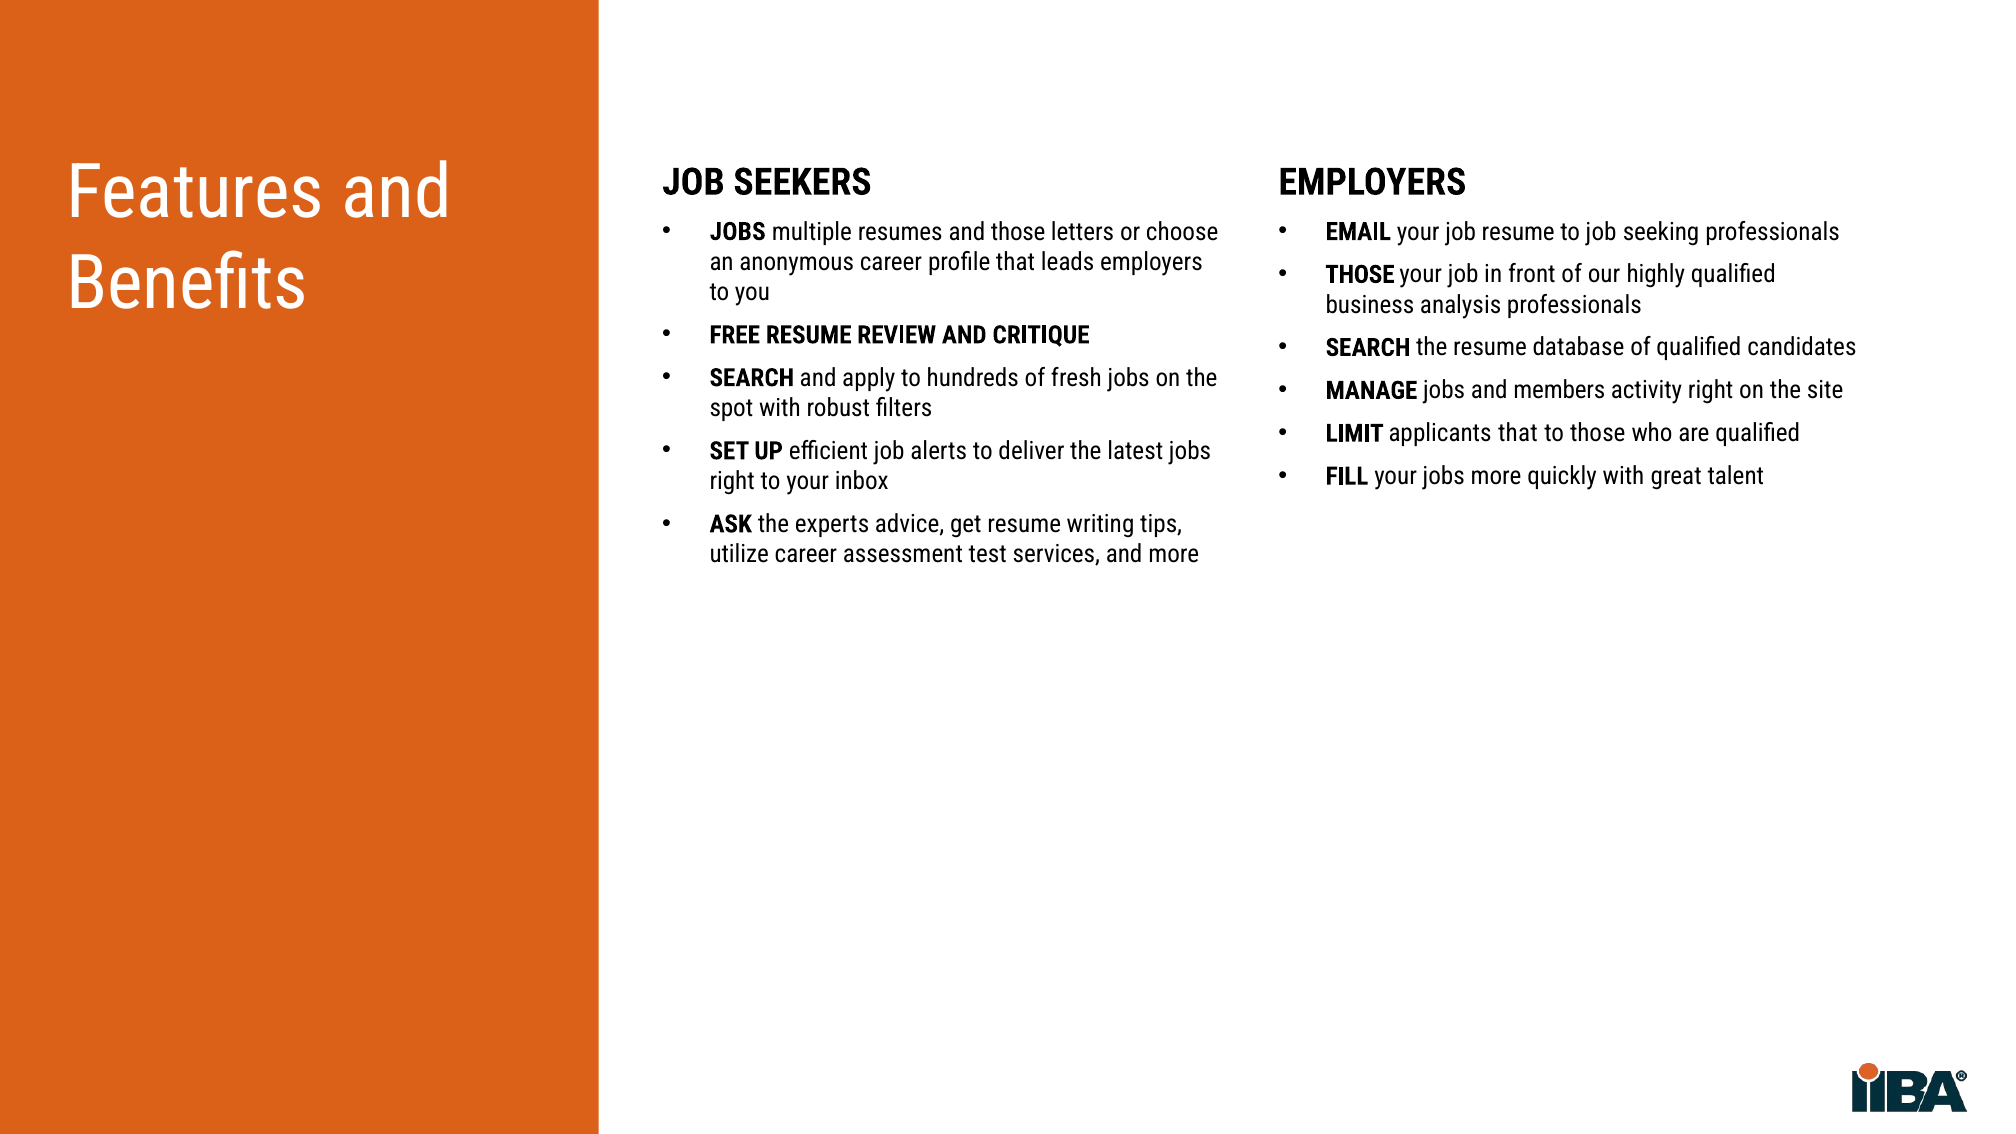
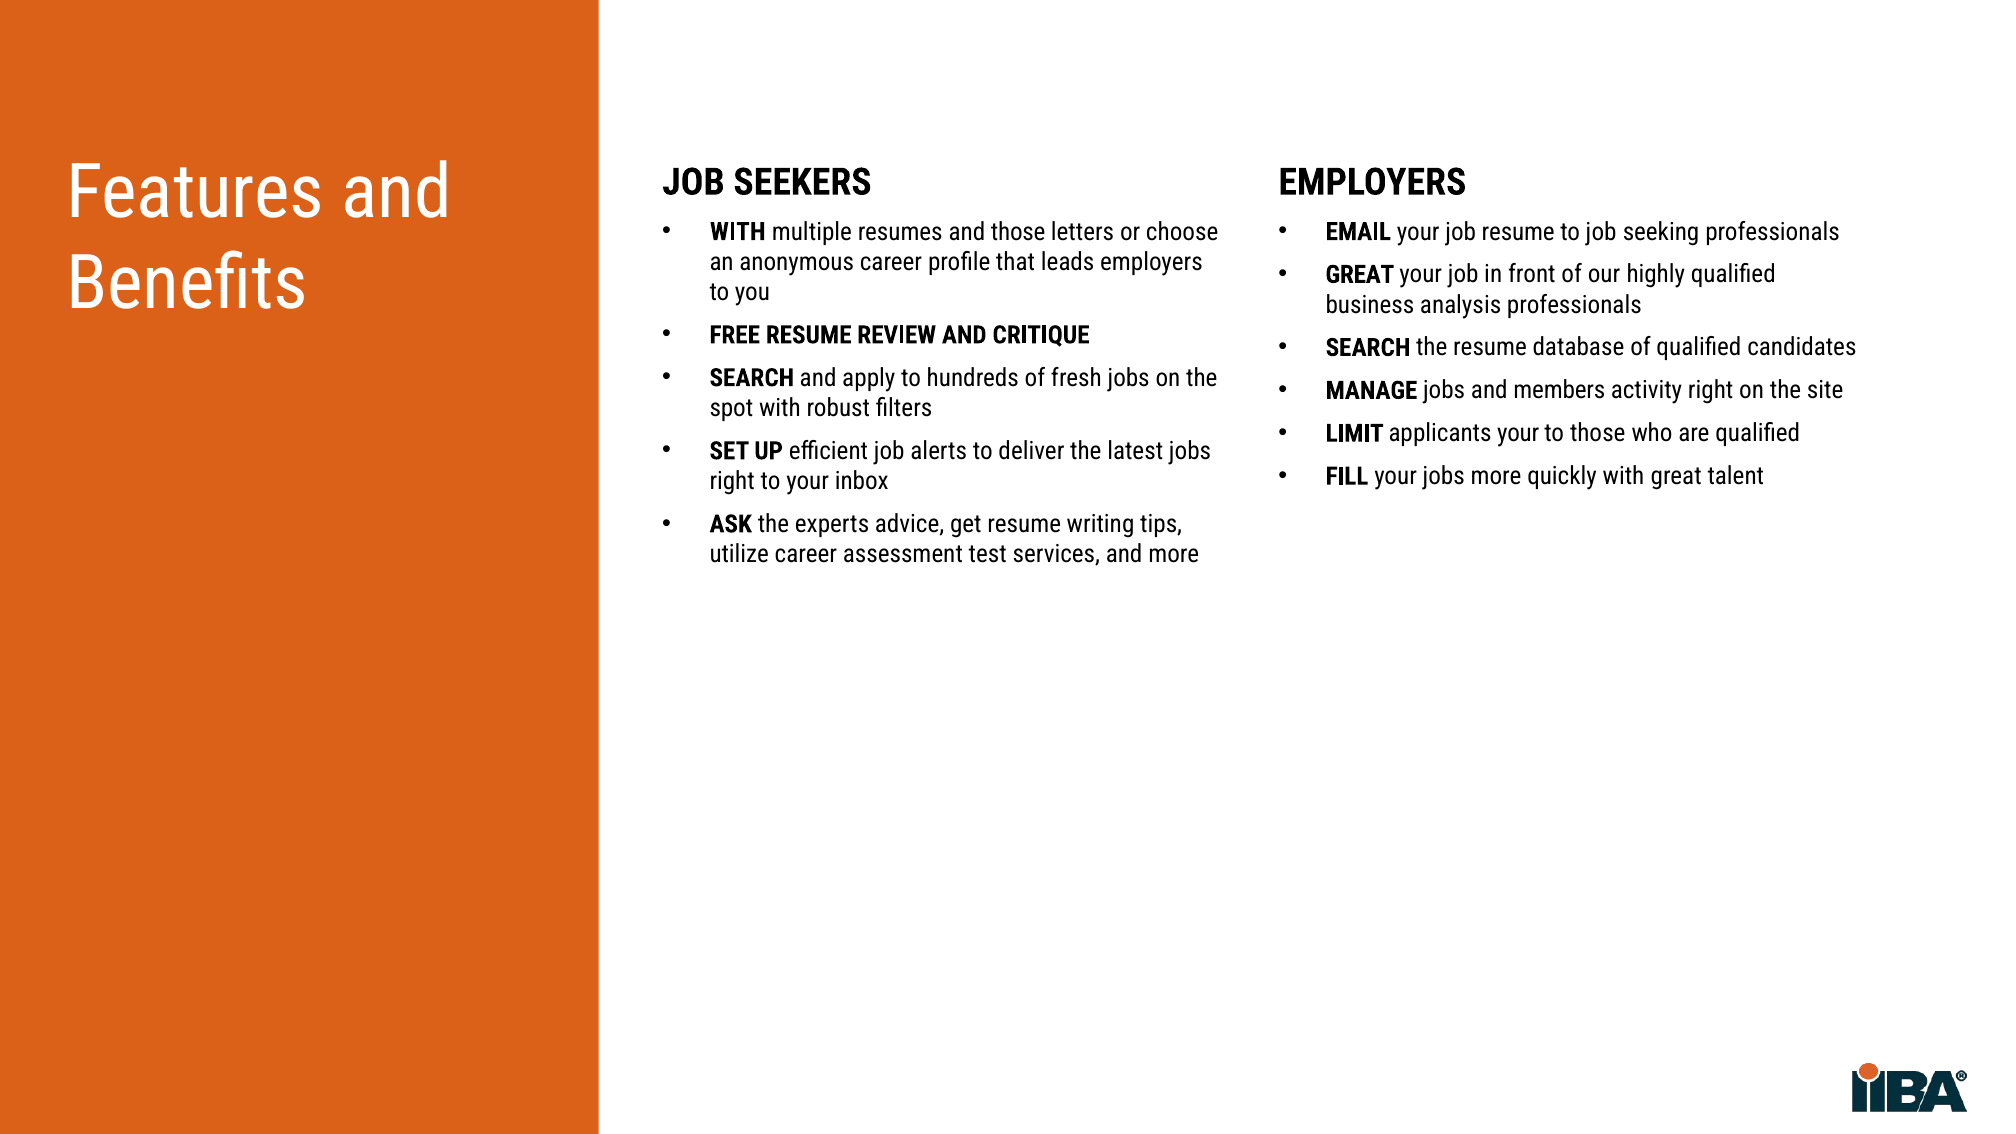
JOBS: JOBS -> WITH (738, 232)
THOSE: THOSE -> GREAT (1360, 275)
applicants that: that -> your (1518, 433)
